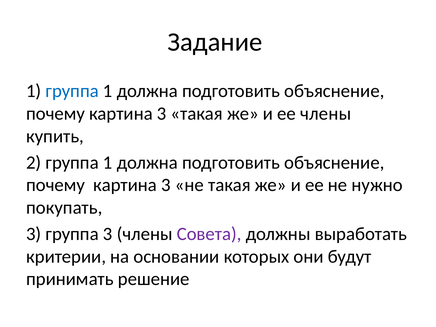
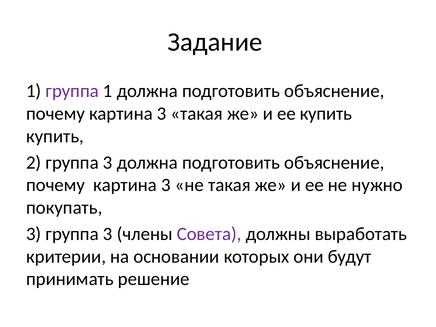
группа colour: blue -> purple (72, 91)
ее члены: члены -> купить (326, 114)
2 группа 1: 1 -> 3 (108, 163)
